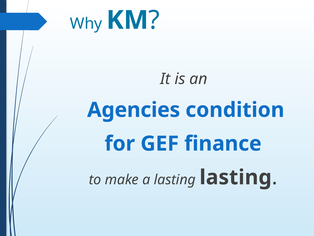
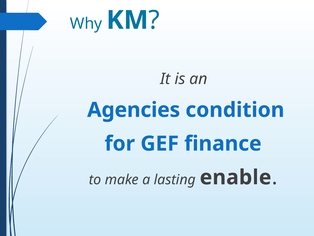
lasting lasting: lasting -> enable (236, 177)
